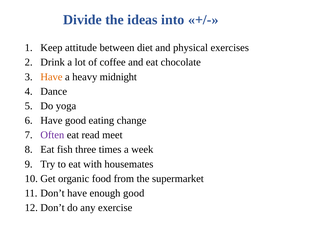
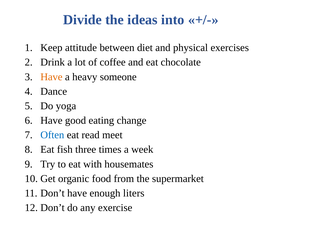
midnight: midnight -> someone (118, 77)
Often colour: purple -> blue (52, 135)
enough good: good -> liters (134, 194)
